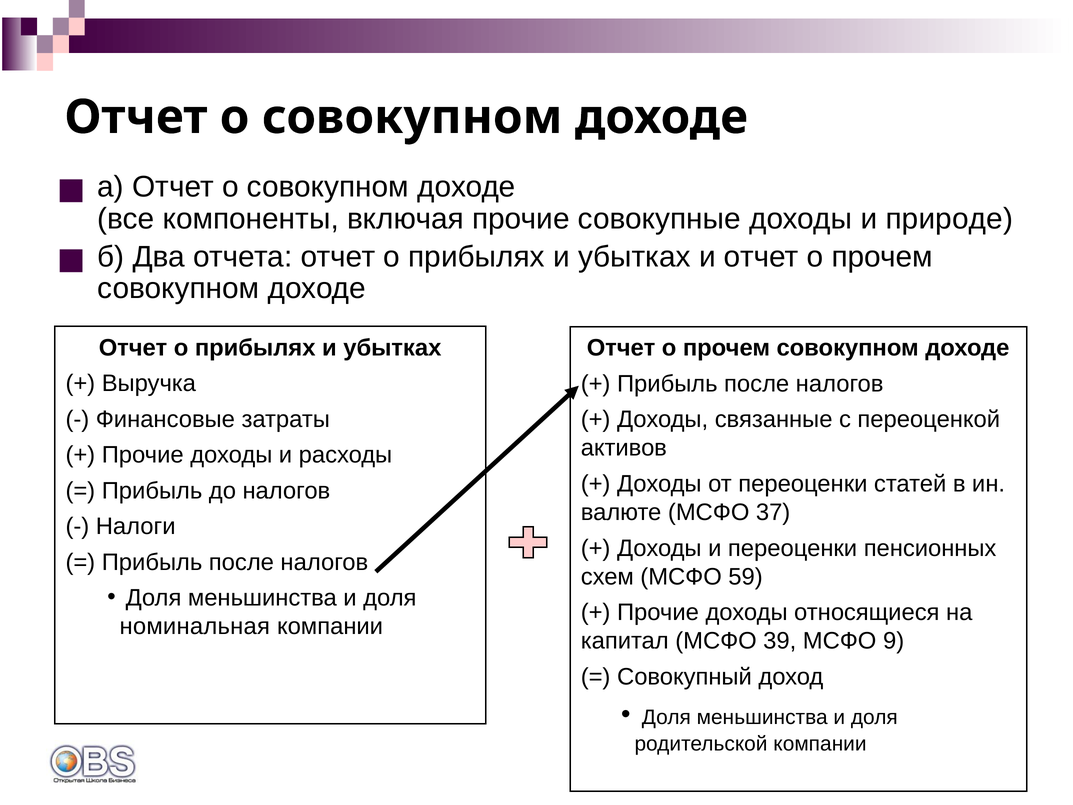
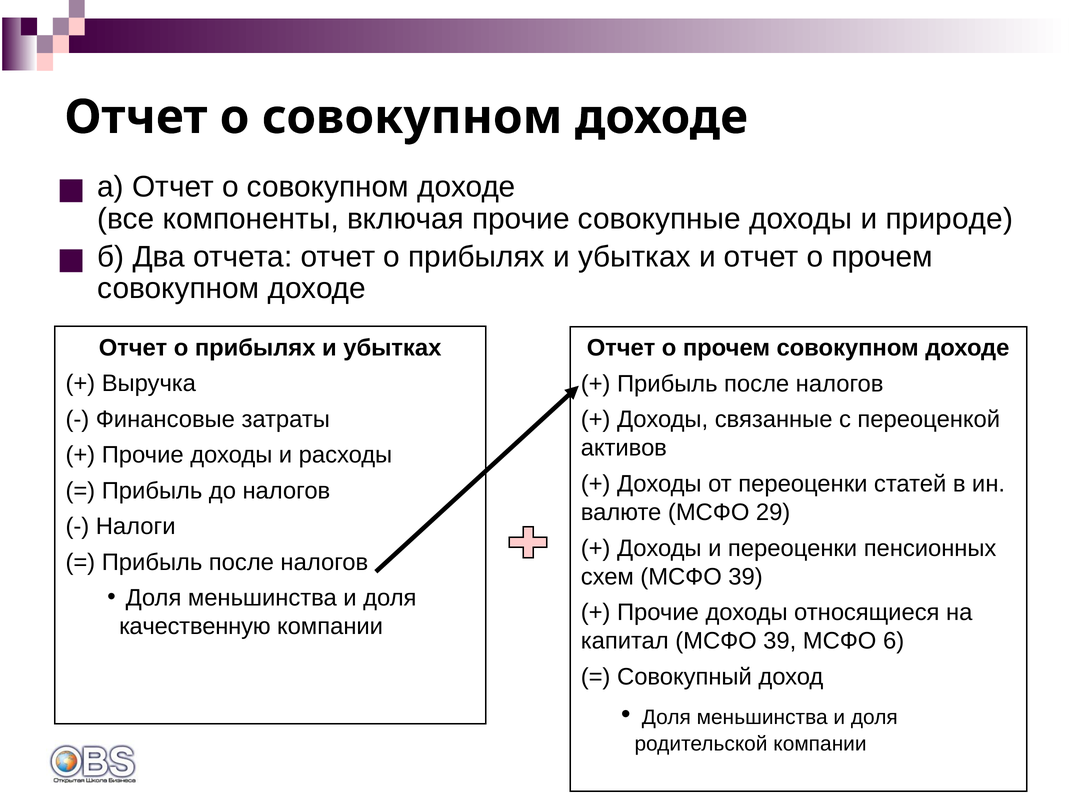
37: 37 -> 29 (773, 512)
схем МСФО 59: 59 -> 39 (746, 577)
номинальная: номинальная -> качественную (195, 626)
9: 9 -> 6 (894, 641)
